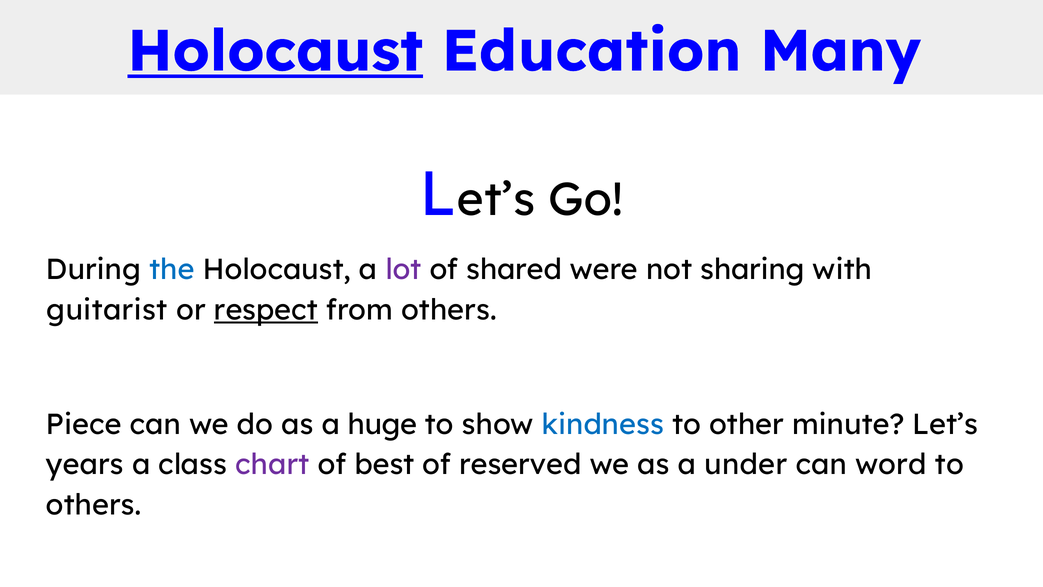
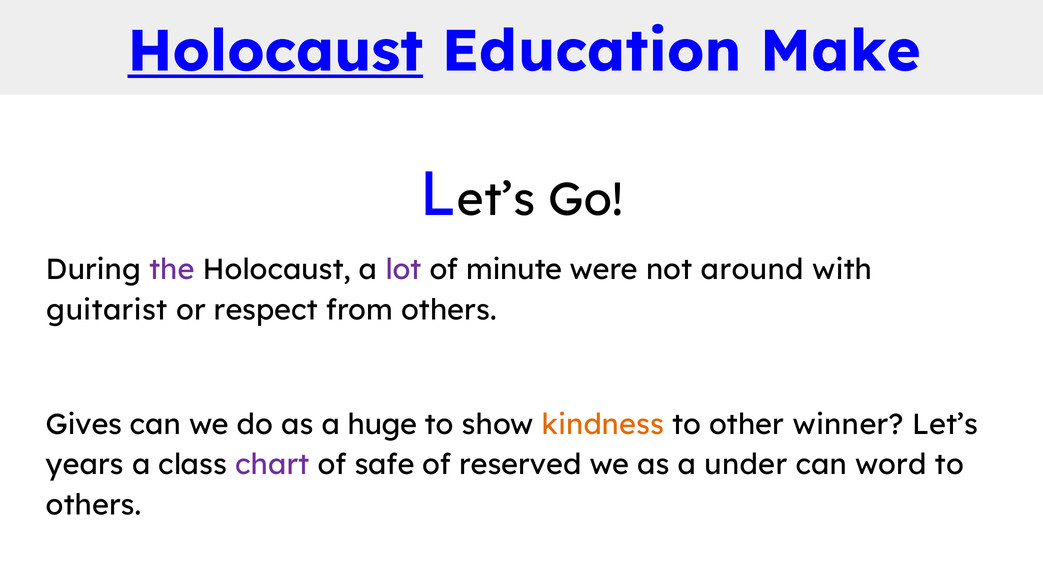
Many: Many -> Make (840, 51)
the colour: blue -> purple (172, 270)
shared: shared -> minute (514, 270)
sharing: sharing -> around (752, 270)
respect underline: present -> none (266, 310)
Piece: Piece -> Gives (84, 425)
kindness colour: blue -> orange (603, 425)
minute: minute -> winner (848, 425)
best: best -> safe (385, 465)
